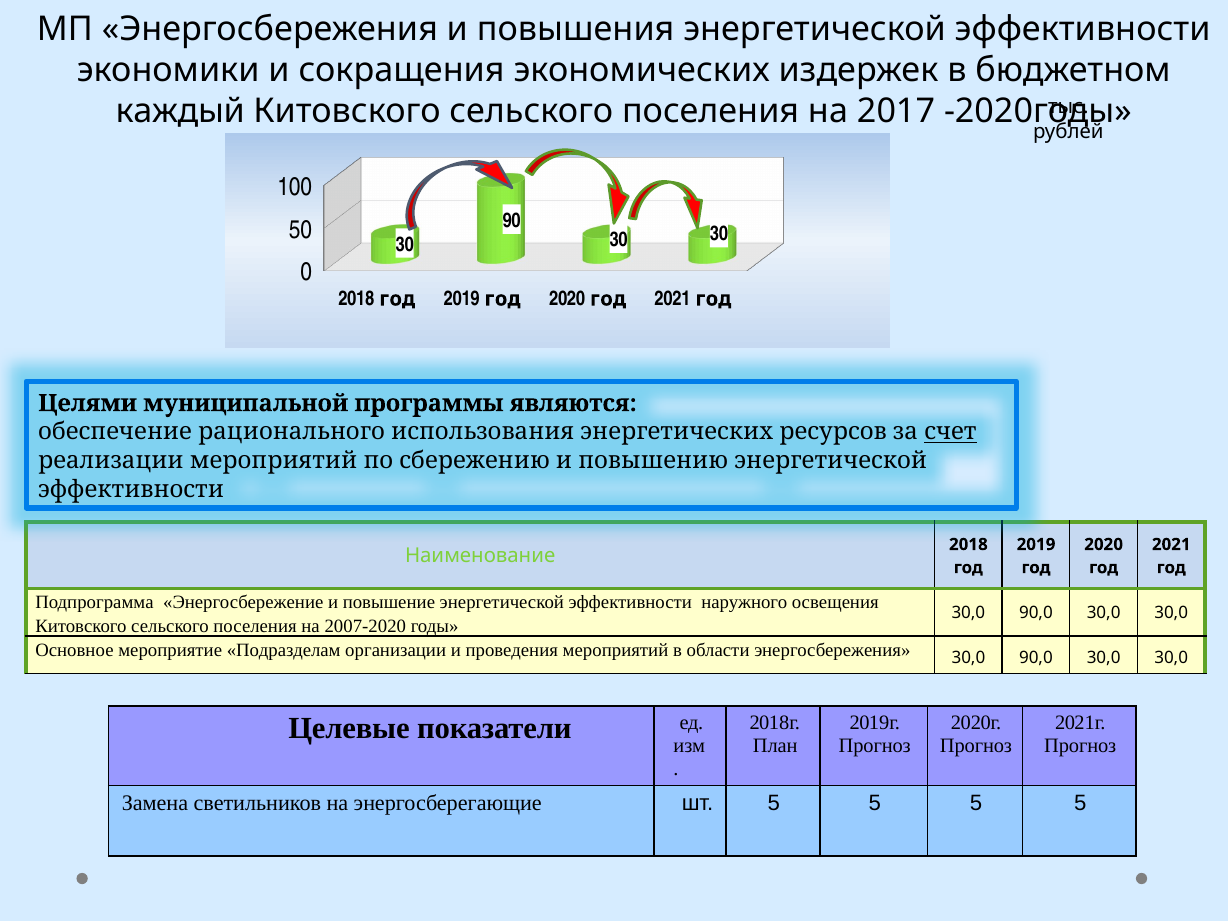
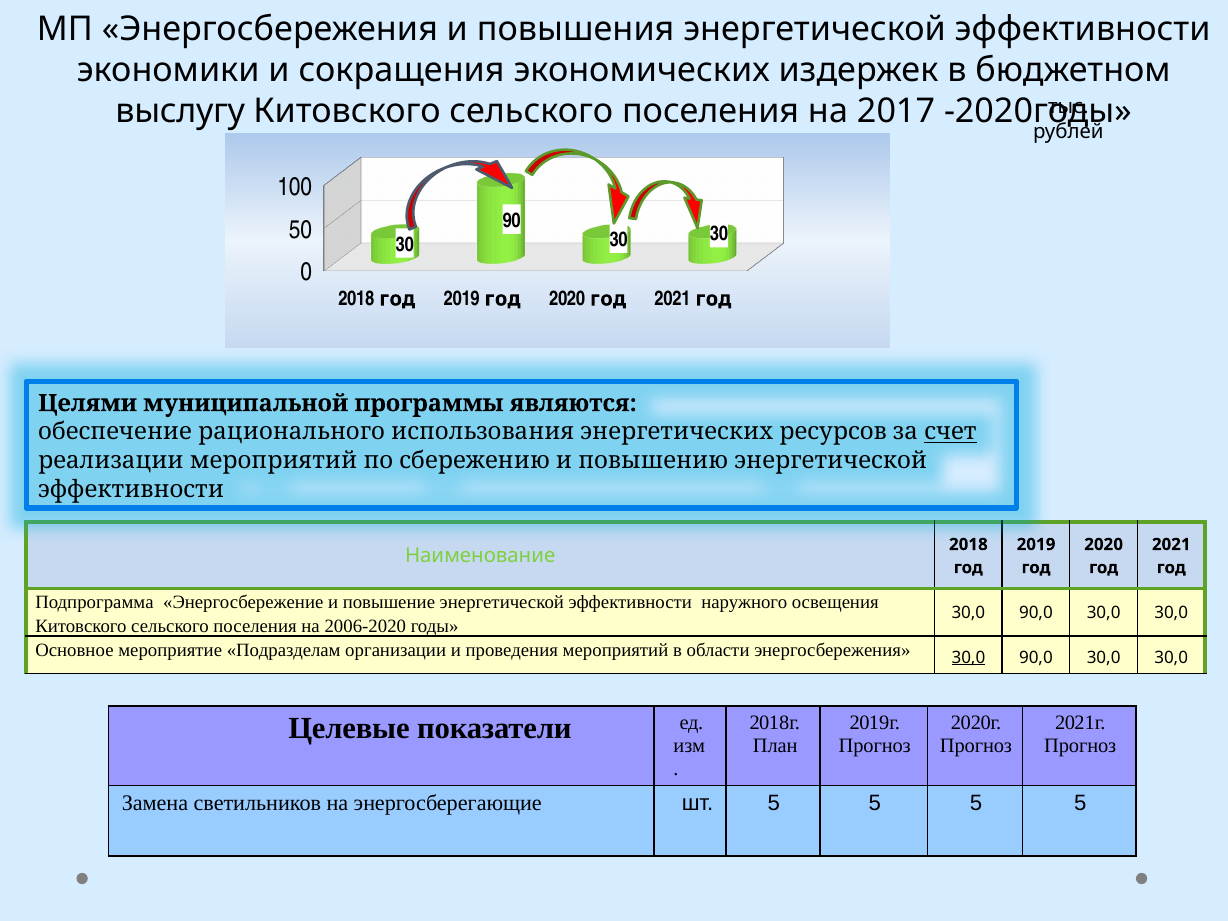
каждый: каждый -> выслугу (180, 111)
2007-2020: 2007-2020 -> 2006-2020 (365, 626)
30,0 underline: none -> present (968, 658)
